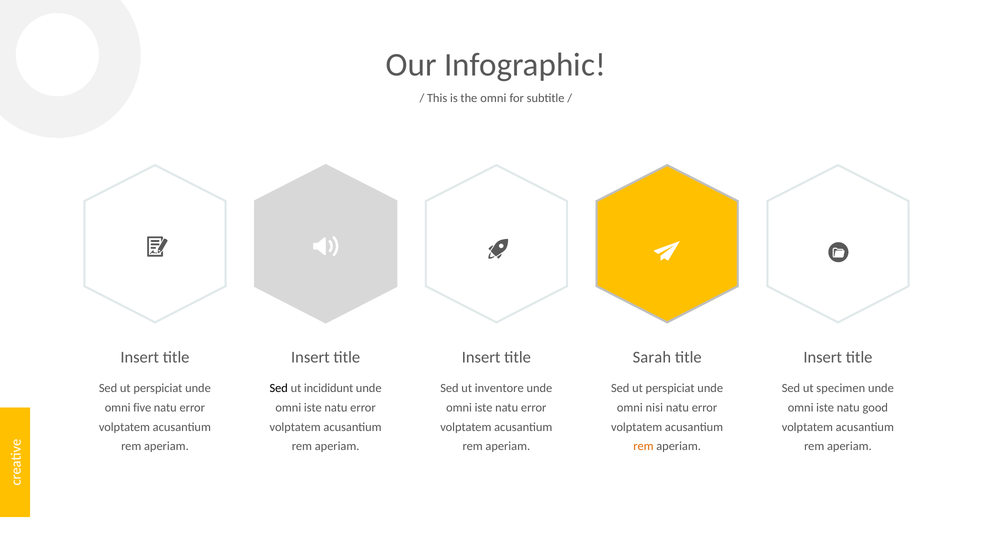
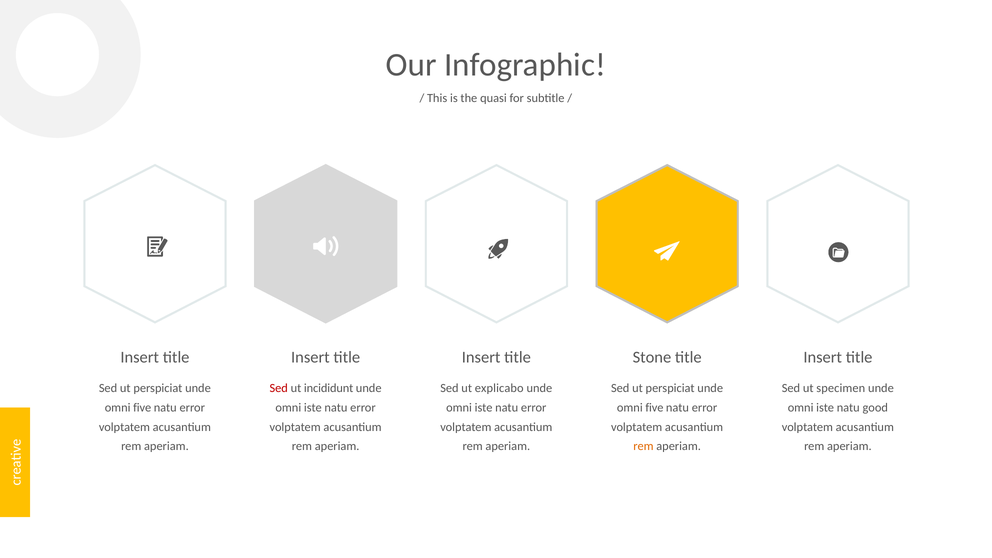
the omni: omni -> quasi (493, 98)
Sarah: Sarah -> Stone (652, 357)
Sed colour: black -> red (279, 388)
inventore: inventore -> explicabo (499, 388)
nisi: nisi -> five (654, 408)
